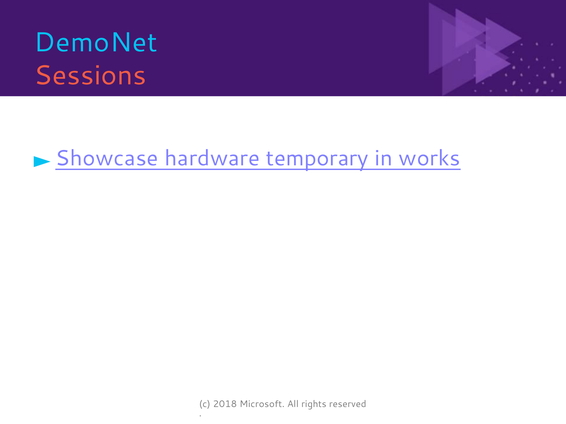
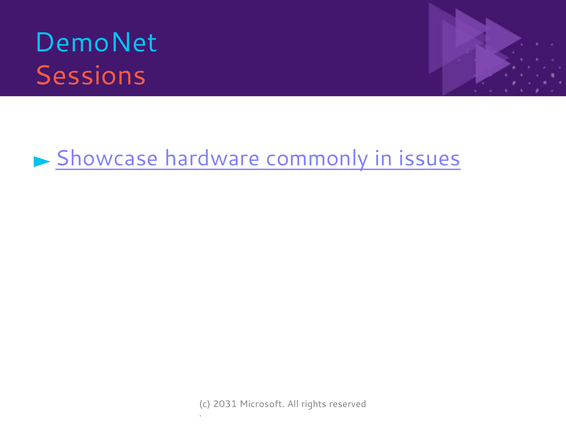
temporary: temporary -> commonly (317, 158)
works: works -> issues (430, 158)
2018: 2018 -> 2031 (225, 404)
